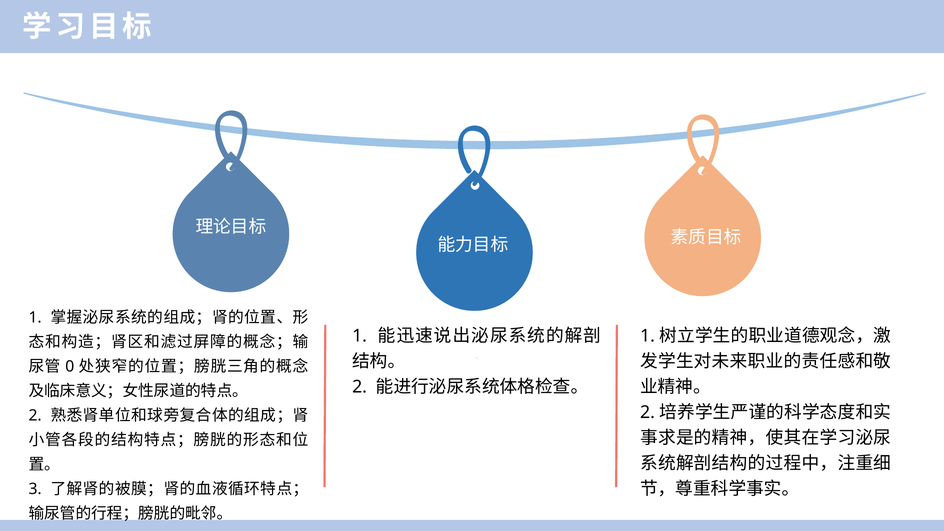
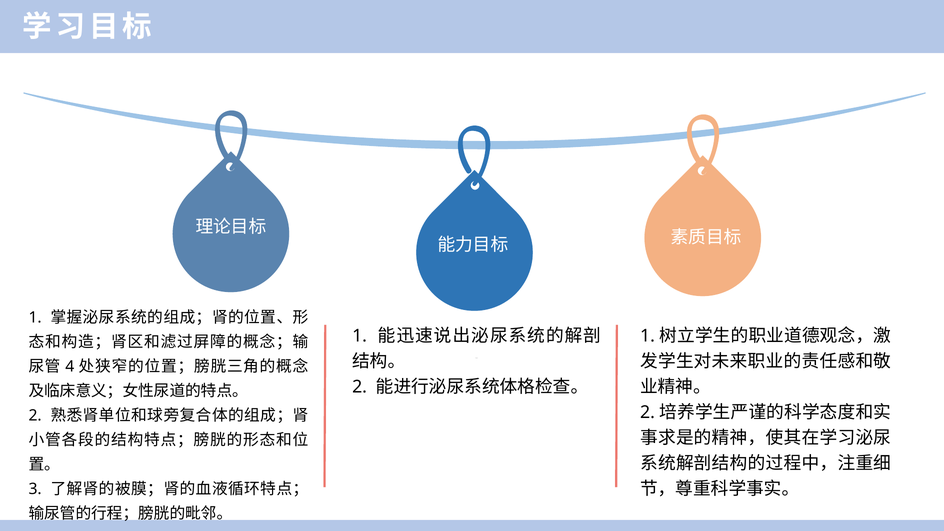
0: 0 -> 4 (70, 367)
